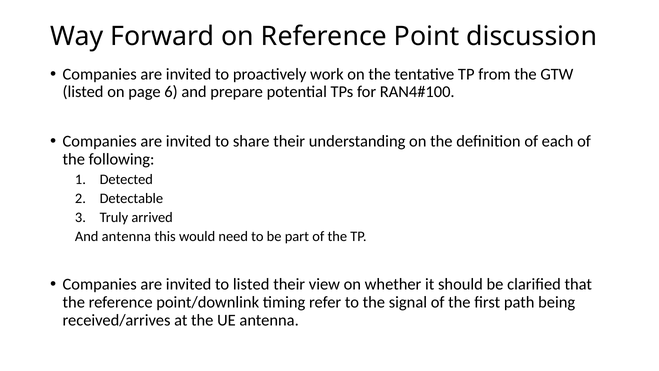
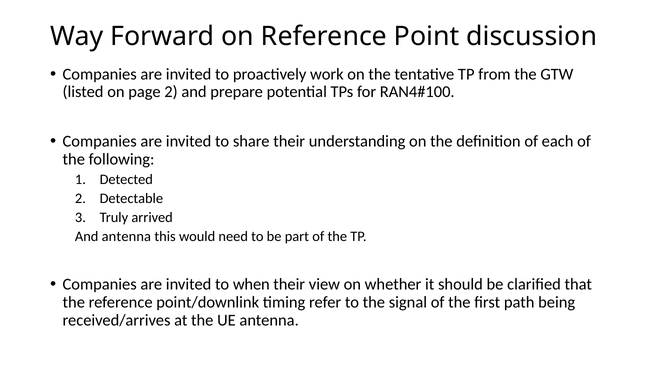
page 6: 6 -> 2 (171, 92)
to listed: listed -> when (251, 284)
